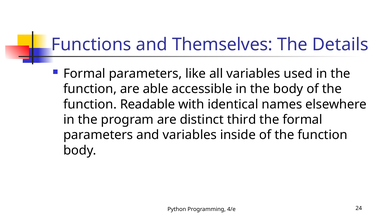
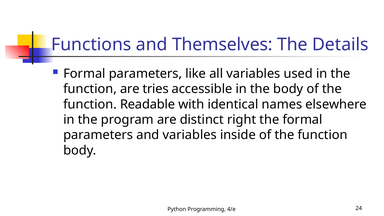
able: able -> tries (156, 89)
third: third -> right (242, 120)
